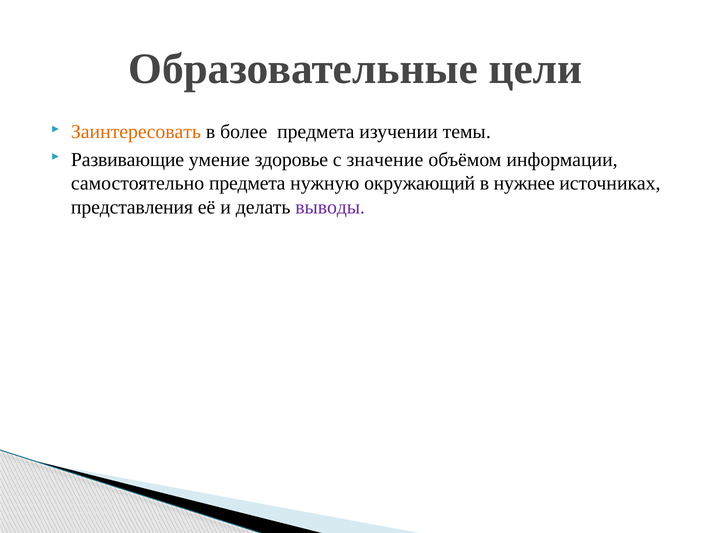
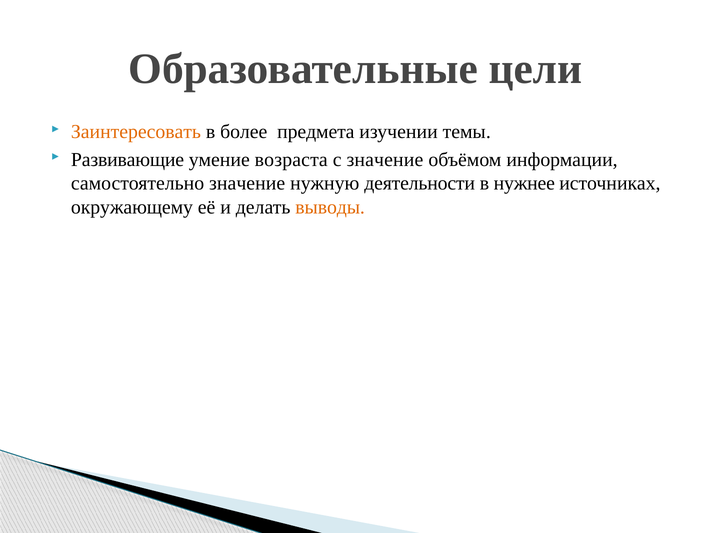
здоровье: здоровье -> возраста (291, 160)
самостоятельно предмета: предмета -> значение (247, 183)
окружающий: окружающий -> деятельности (420, 183)
представления: представления -> окружающему (132, 207)
выводы colour: purple -> orange (330, 207)
